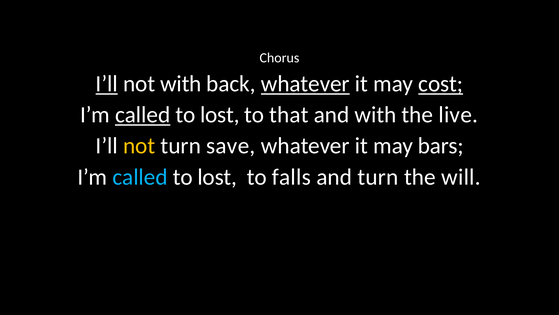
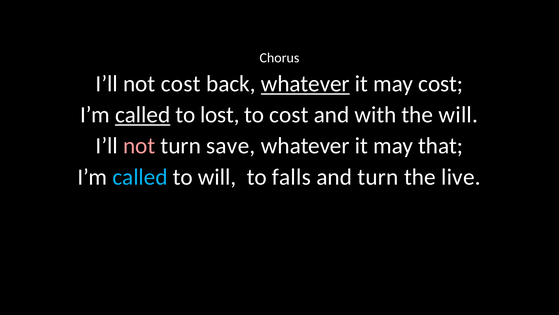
I’ll underline: present -> none (107, 84)
not with: with -> cost (181, 84)
cost underline: present -> none (441, 84)
to that: that -> cost (289, 115)
the live: live -> will (458, 115)
not colour: yellow -> pink (139, 146)
bars: bars -> that (441, 146)
lost: lost -> will (217, 177)
will: will -> live (461, 177)
